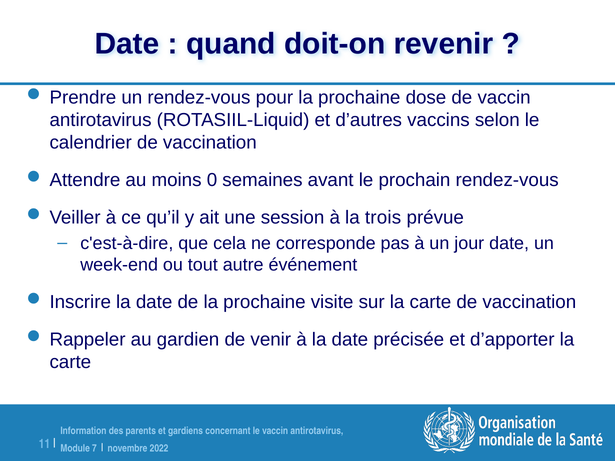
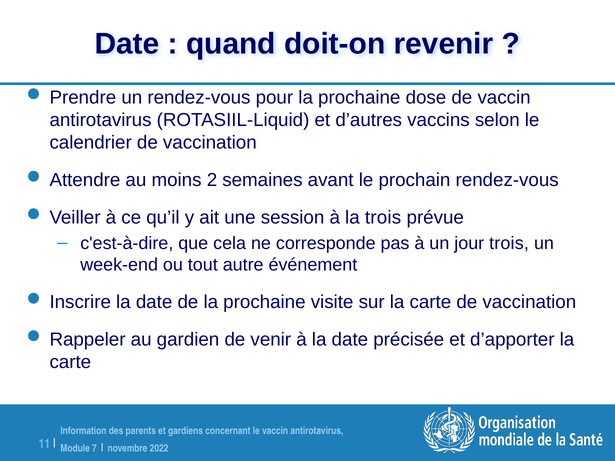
0: 0 -> 2 (212, 180)
jour date: date -> trois (509, 243)
